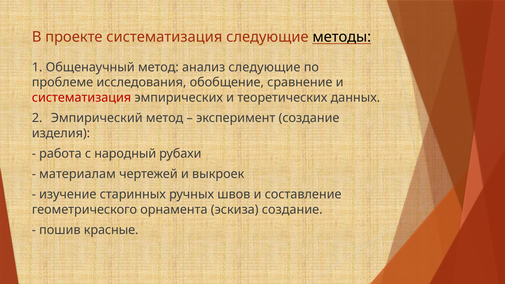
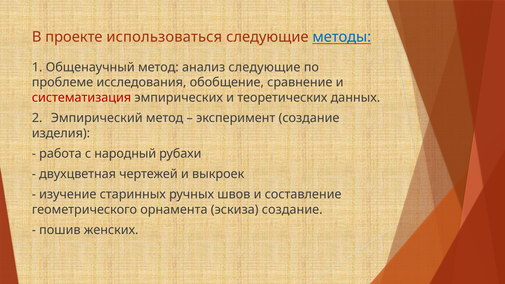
проекте систематизация: систематизация -> использоваться (164, 37)
методы colour: black -> blue (342, 37)
материалам: материалам -> двухцветная (78, 174)
красные: красные -> женских (111, 230)
